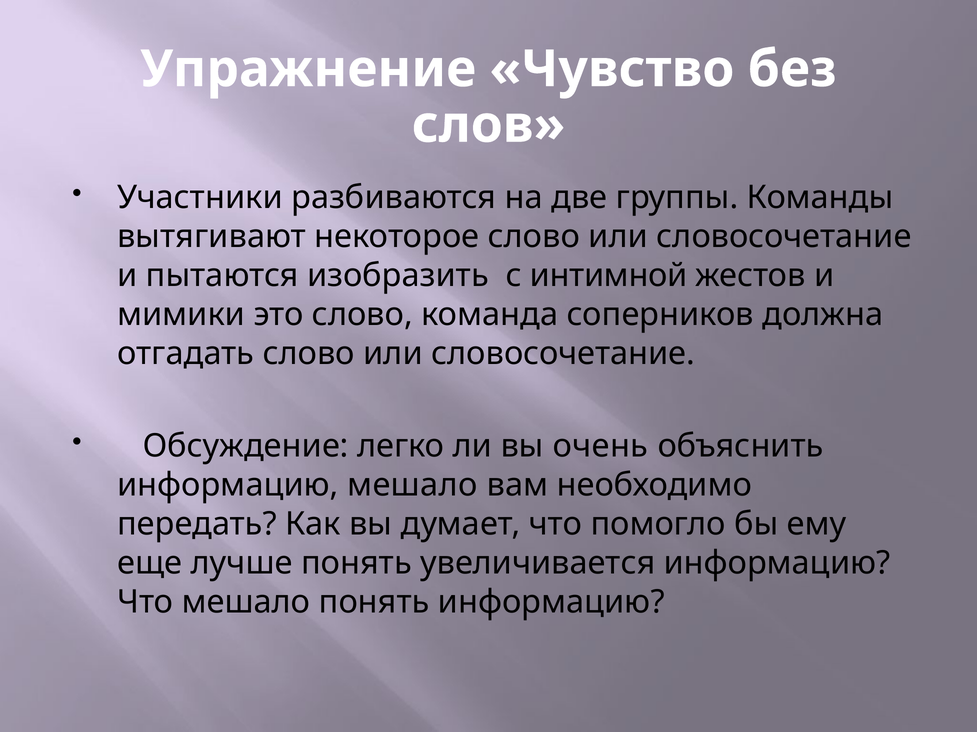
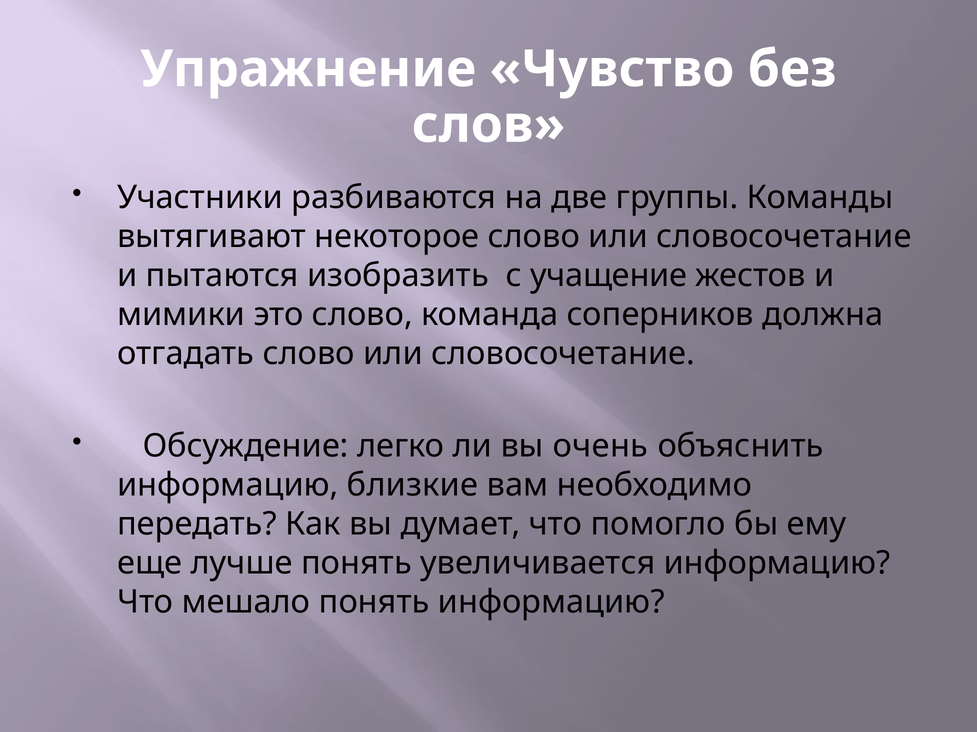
интимной: интимной -> учащение (609, 276)
информацию мешало: мешало -> близкие (412, 485)
